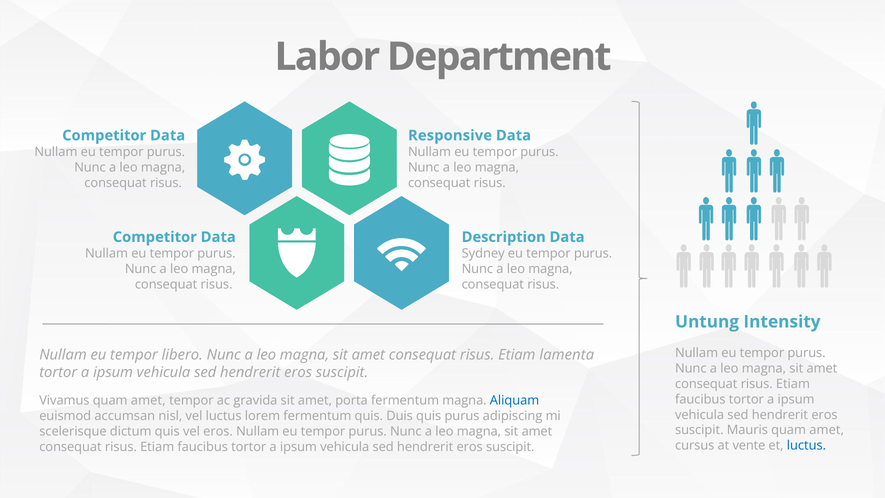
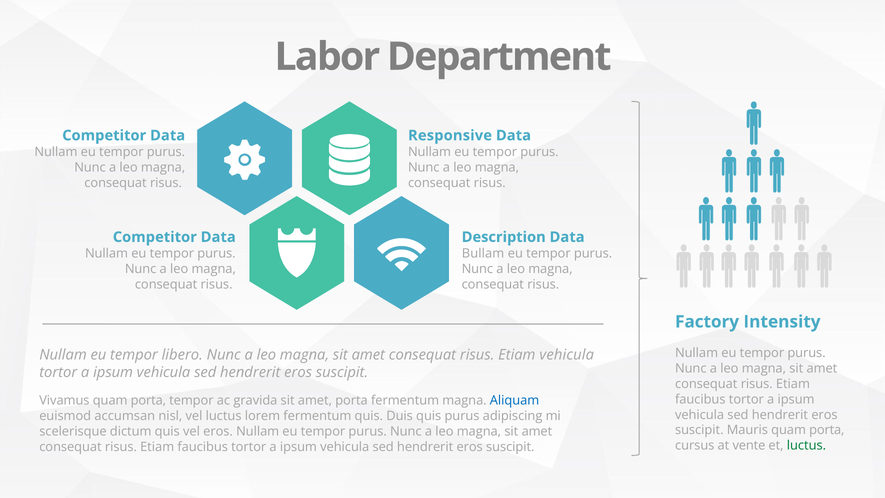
Sydney: Sydney -> Bullam (483, 253)
Untung: Untung -> Factory (707, 322)
Etiam lamenta: lamenta -> vehicula (567, 355)
Vivamus quam amet: amet -> porta (148, 400)
Mauris quam amet: amet -> porta (827, 430)
luctus colour: blue -> green (806, 446)
